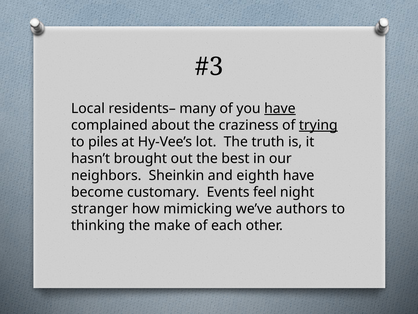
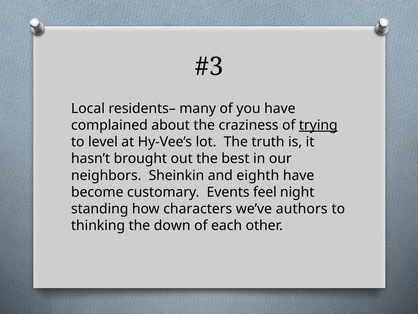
have underline: present -> none (280, 108)
piles: piles -> level (103, 142)
stranger: stranger -> standing (100, 209)
mimicking: mimicking -> characters (198, 209)
make: make -> down (172, 225)
